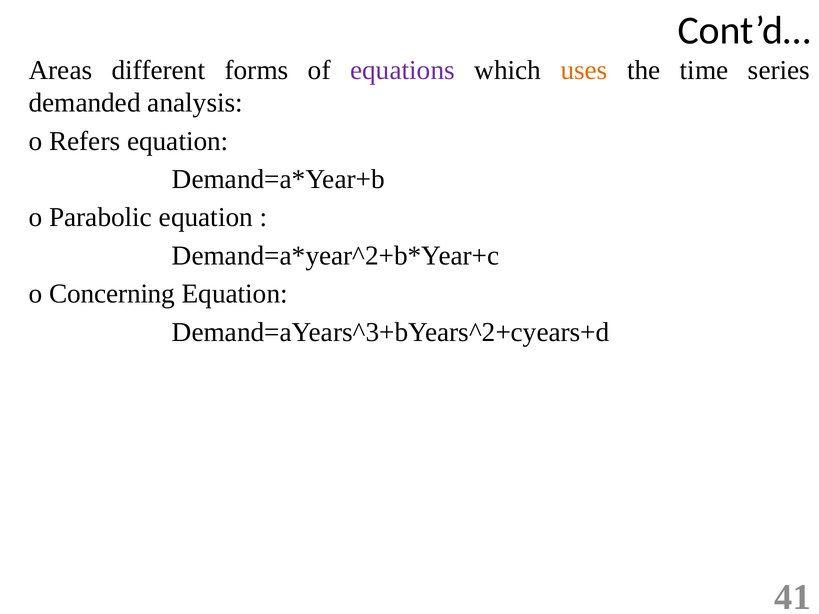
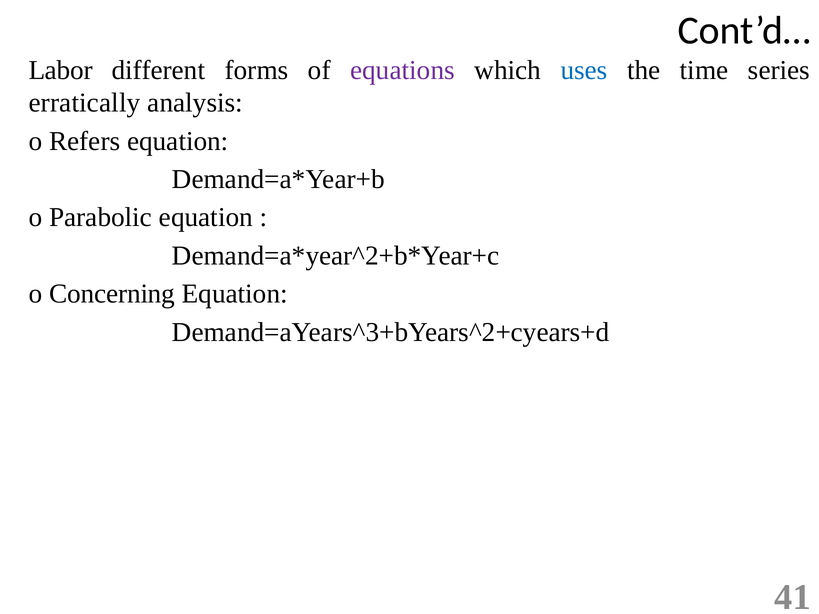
Areas: Areas -> Labor (61, 70)
uses colour: orange -> blue (584, 70)
demanded: demanded -> erratically (85, 103)
